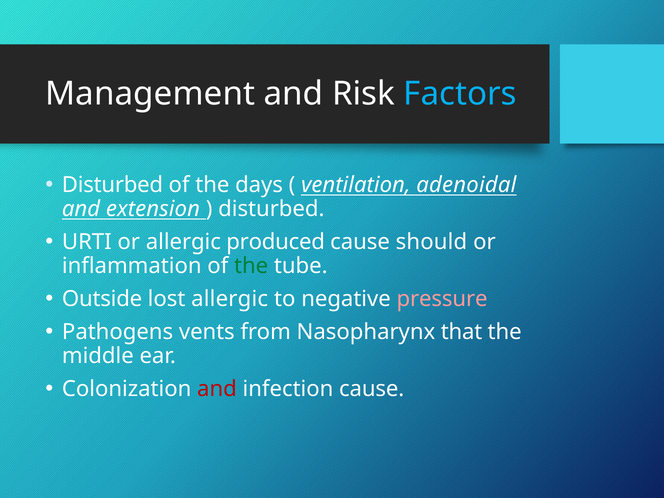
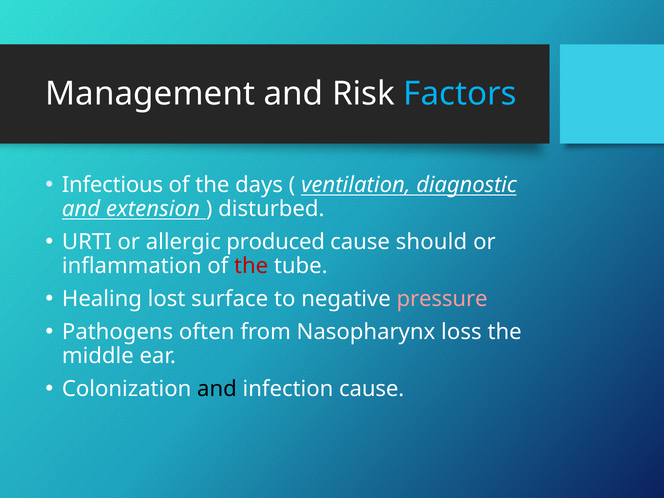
Disturbed: Disturbed -> Infectious (112, 185)
adenoidal: adenoidal -> diagnostic (467, 185)
the colour: green -> red (251, 266)
Outside: Outside -> Healing (102, 299)
lost allergic: allergic -> surface (230, 299)
vents: vents -> often (207, 332)
that: that -> loss (461, 332)
and colour: red -> black (217, 389)
